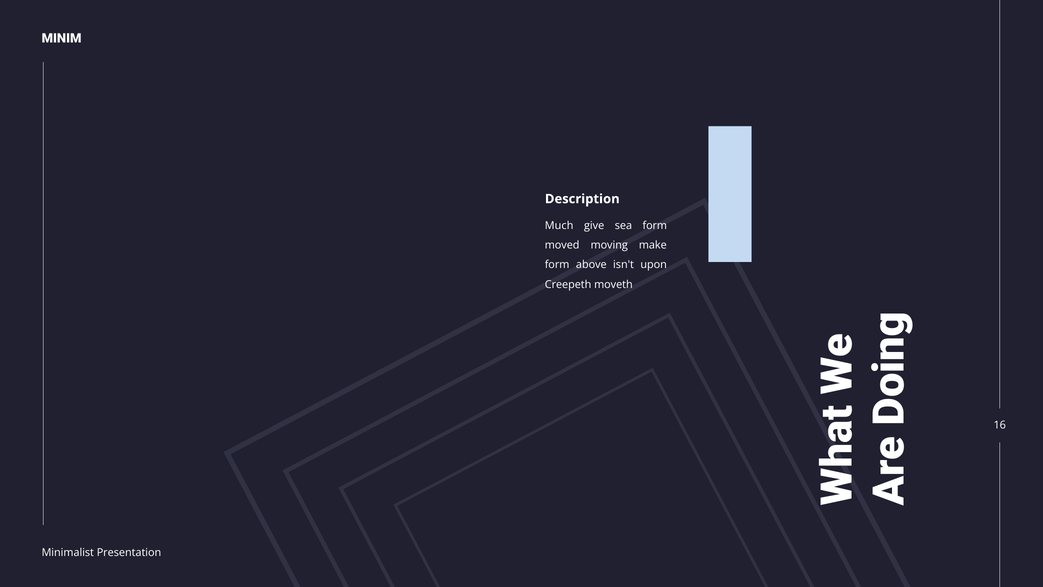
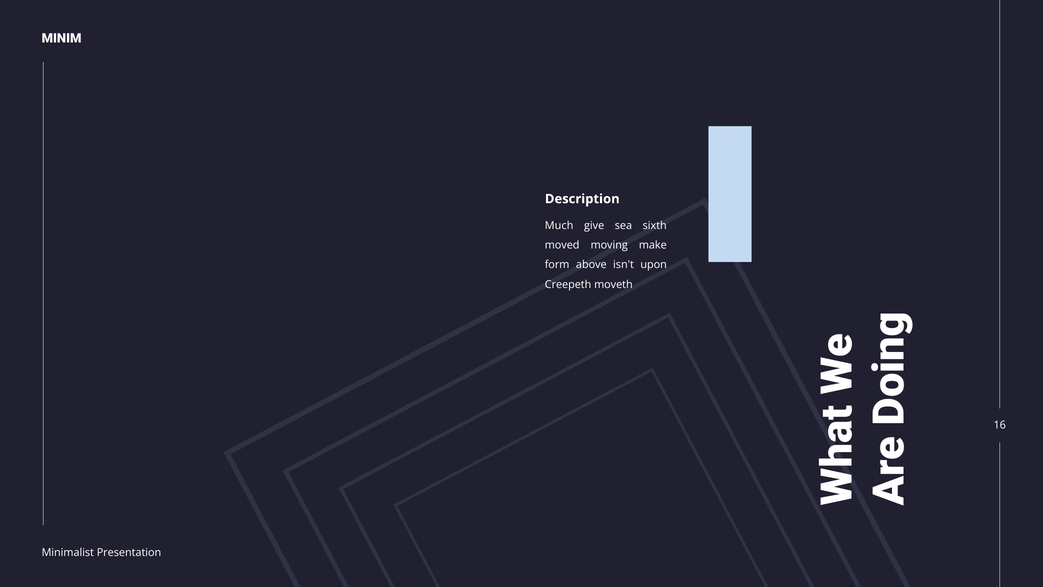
sea form: form -> sixth (655, 226)
